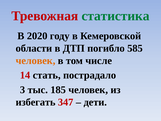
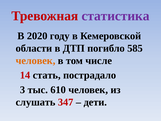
статистика colour: green -> purple (116, 16)
185: 185 -> 610 (58, 90)
избегать: избегать -> слушать (36, 102)
